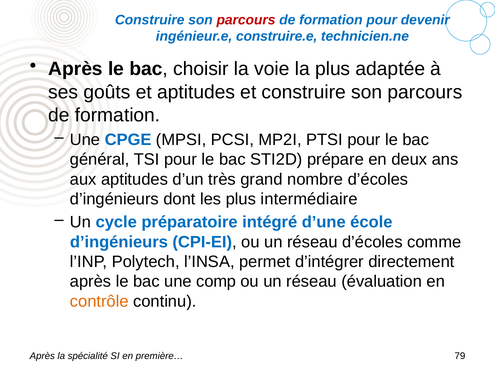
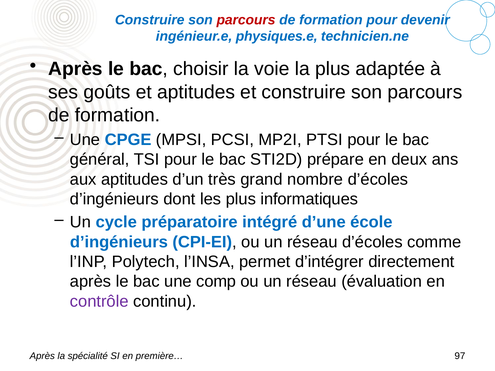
construire.e: construire.e -> physiques.e (277, 36)
intermédiaire: intermédiaire -> informatiques (309, 199)
contrôle colour: orange -> purple (99, 301)
79: 79 -> 97 (460, 356)
